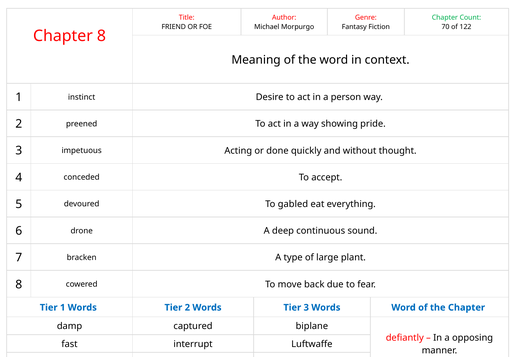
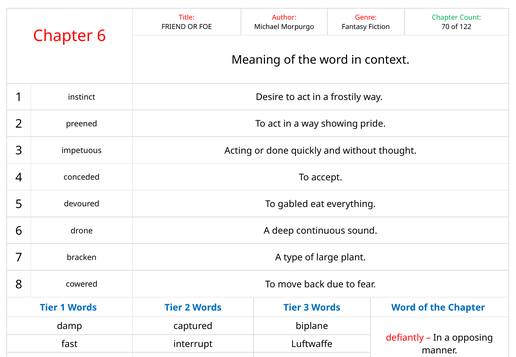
Chapter 8: 8 -> 6 (101, 36)
person: person -> frostily (346, 97)
